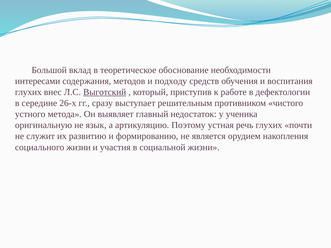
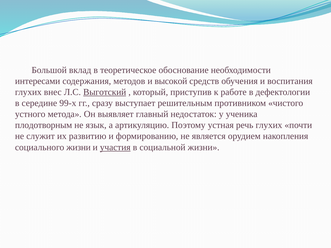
подходу: подходу -> высокой (171, 81)
26-х: 26-х -> 99-х (68, 103)
оригинальную: оригинальную -> плодотворным (44, 125)
участия underline: none -> present (115, 147)
